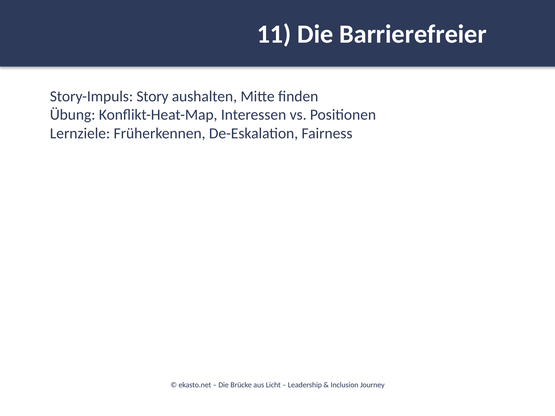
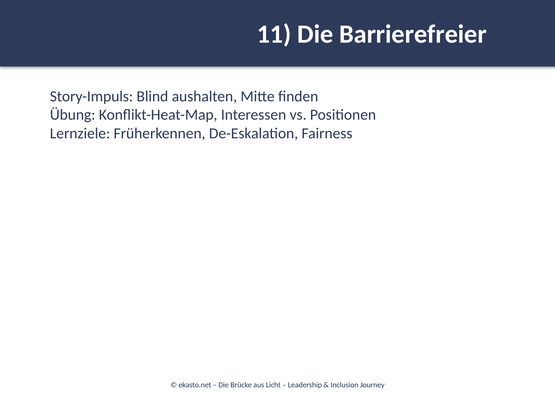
Story: Story -> Blind (152, 96)
